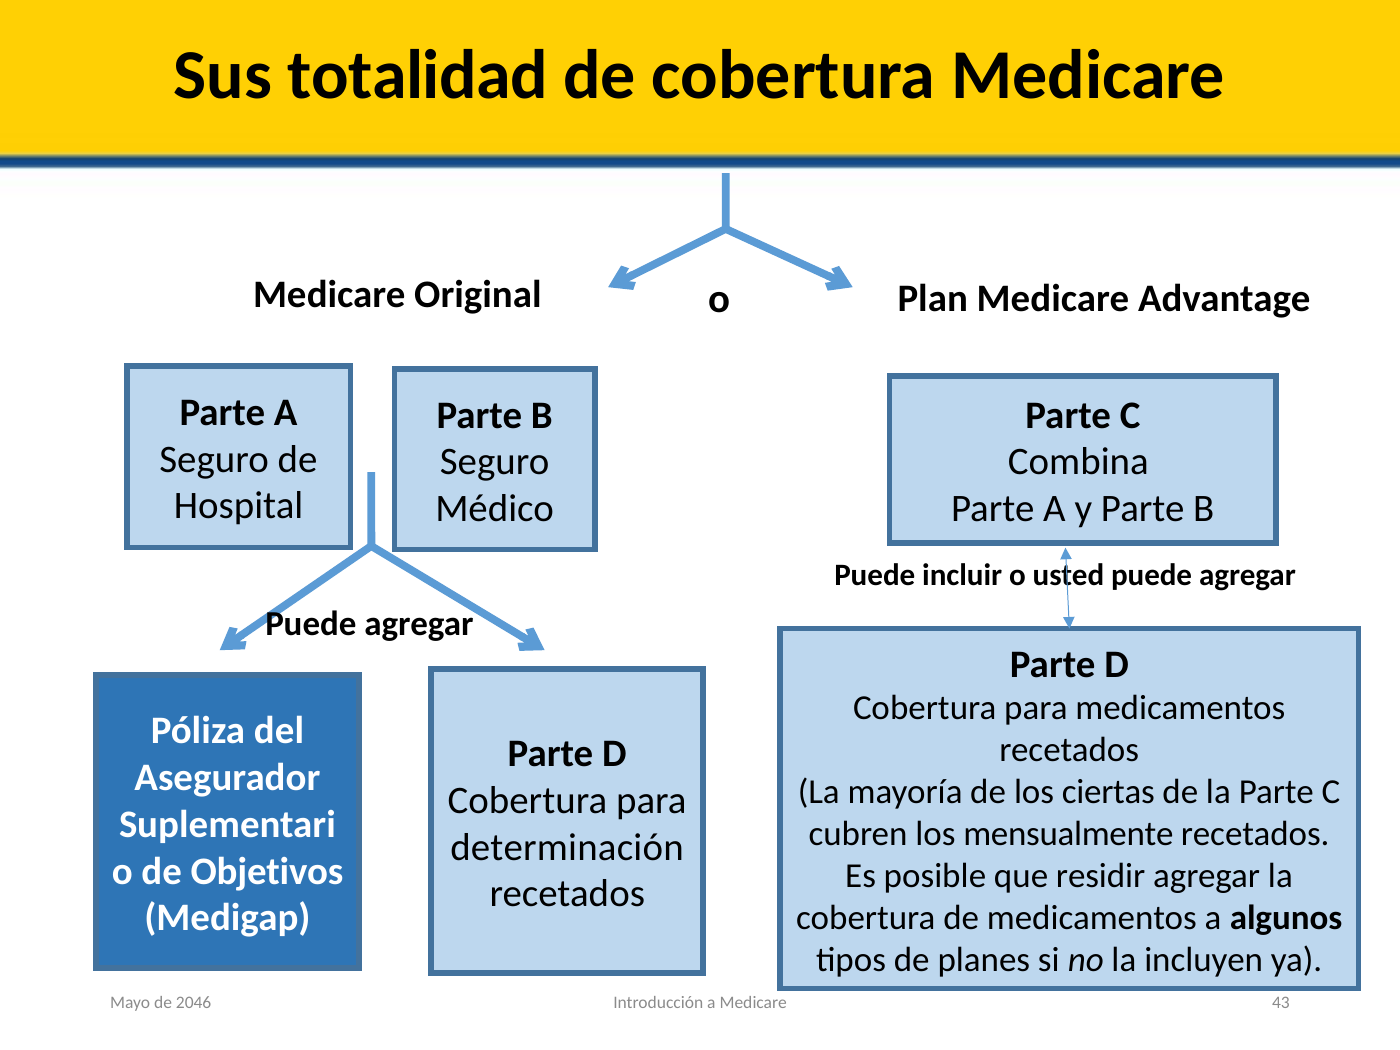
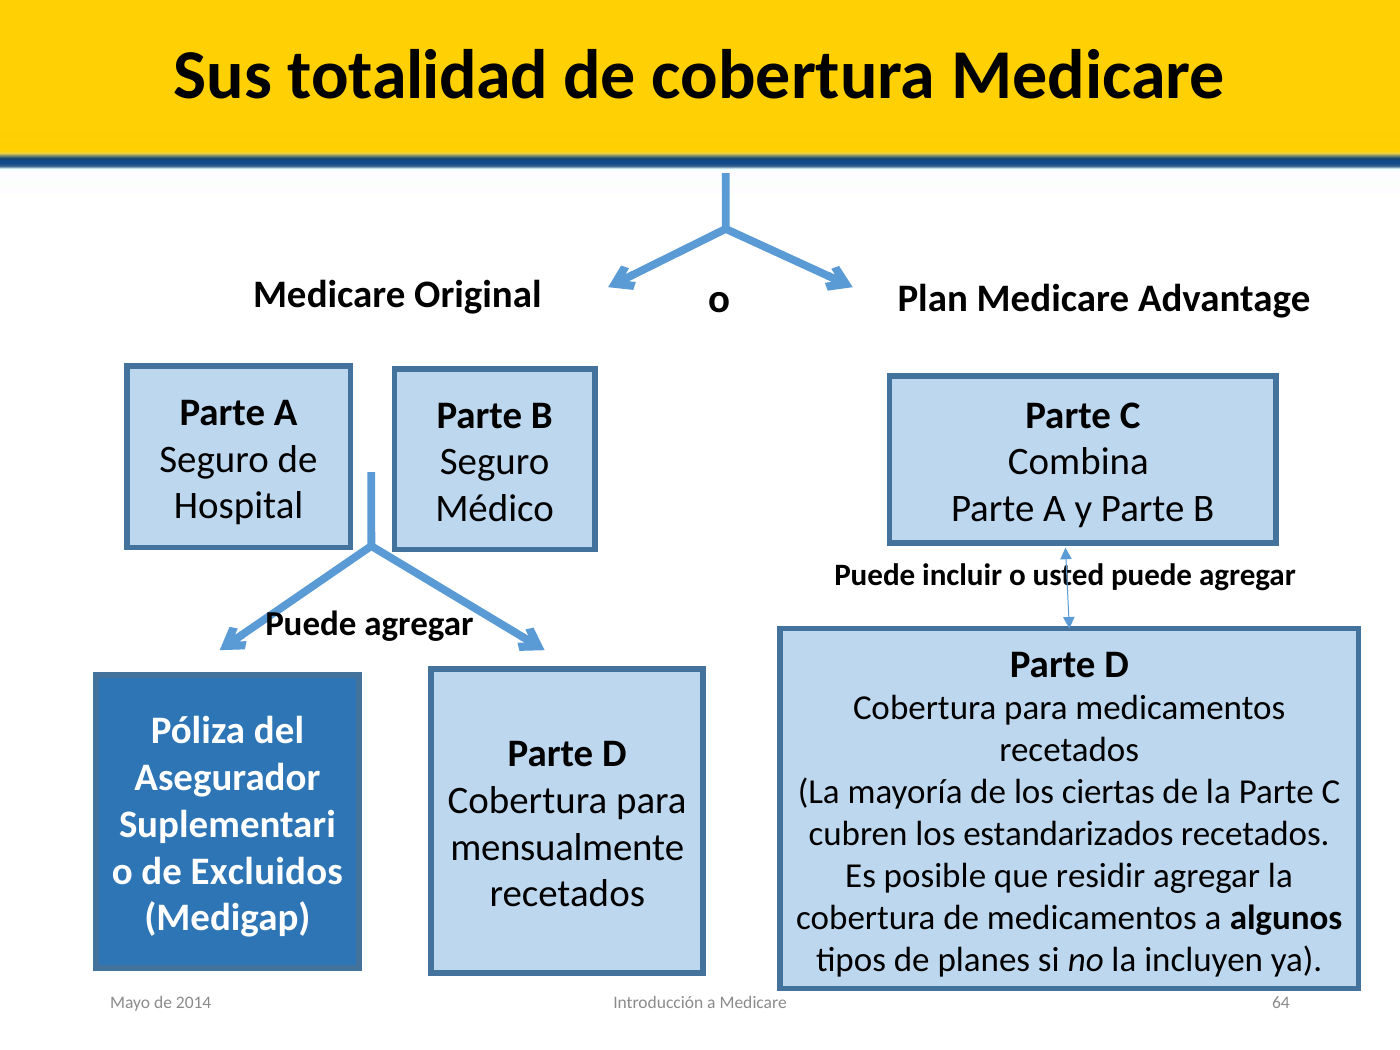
mensualmente: mensualmente -> estandarizados (1068, 834)
determinación: determinación -> mensualmente (567, 847)
Objetivos: Objetivos -> Excluidos (267, 871)
43: 43 -> 64 (1281, 1002)
2046: 2046 -> 2014 (194, 1002)
